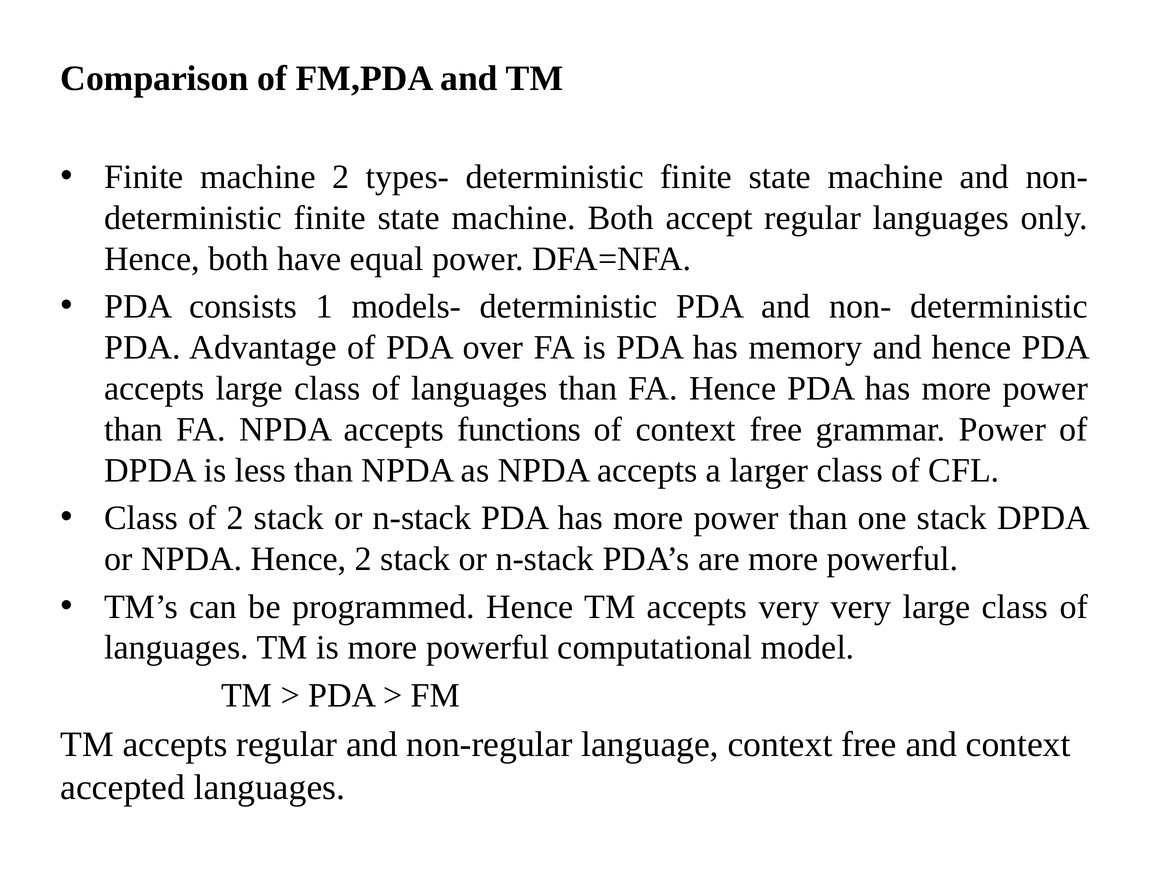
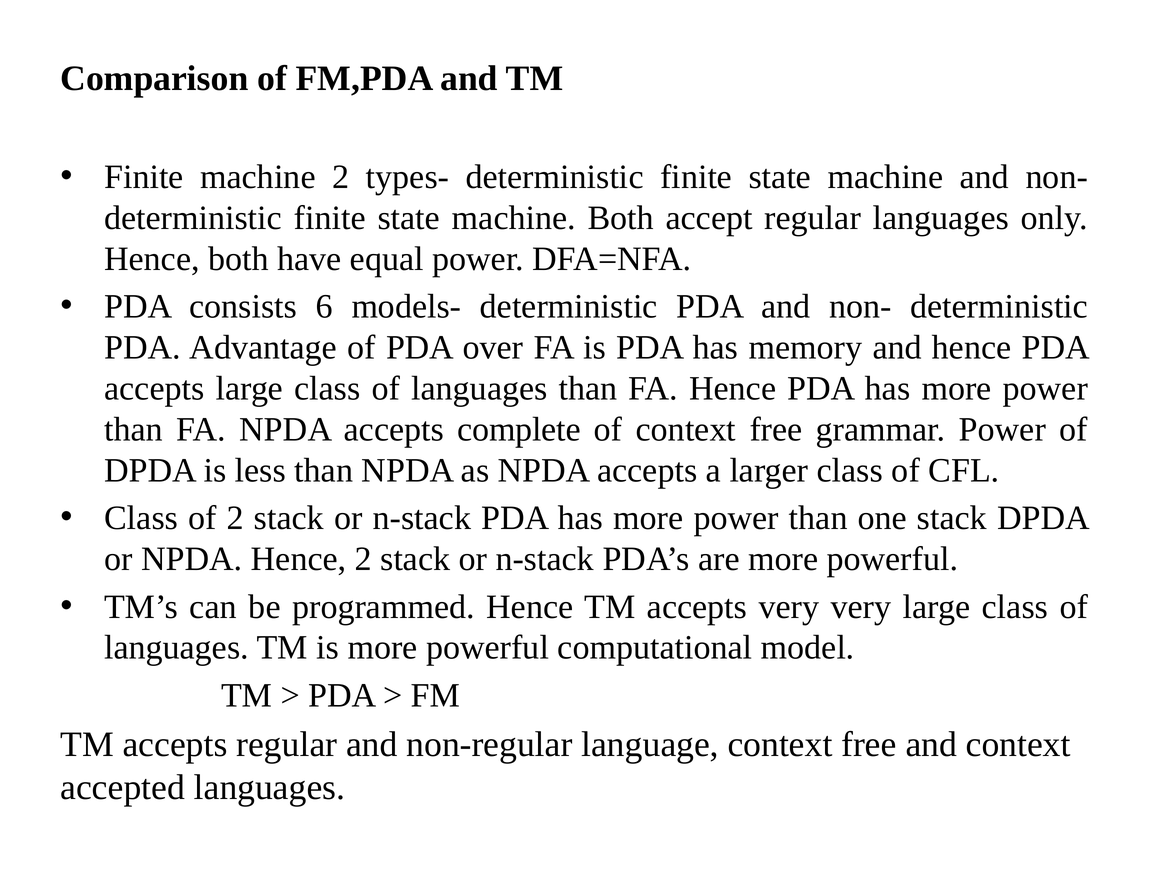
1: 1 -> 6 (324, 307)
functions: functions -> complete (519, 429)
